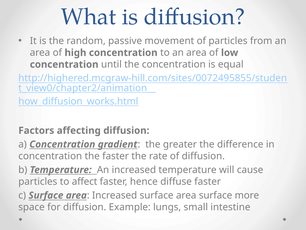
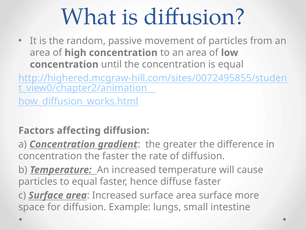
to affect: affect -> equal (85, 181)
